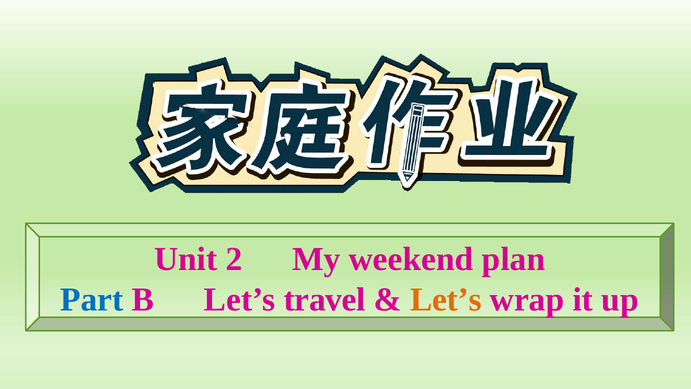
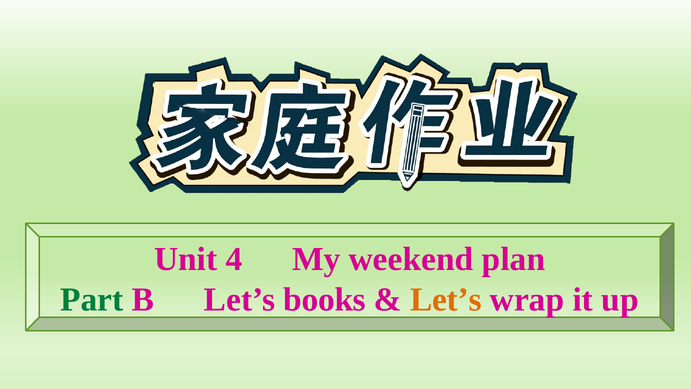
2: 2 -> 4 (234, 259)
Part colour: blue -> green (92, 299)
travel: travel -> books (325, 299)
